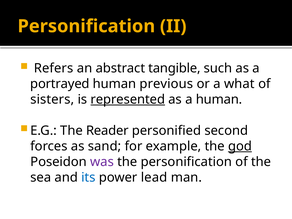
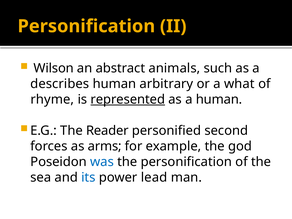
Refers: Refers -> Wilson (54, 68)
tangible: tangible -> animals (174, 68)
portrayed: portrayed -> describes (60, 84)
previous: previous -> arbitrary (166, 84)
sisters: sisters -> rhyme (52, 99)
sand: sand -> arms (105, 146)
god underline: present -> none (240, 146)
was colour: purple -> blue (102, 162)
